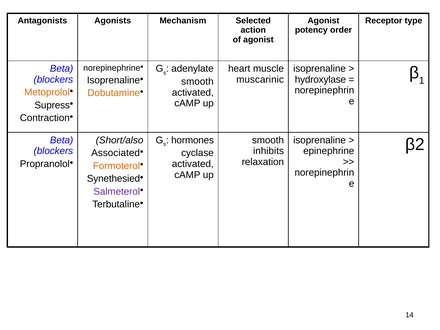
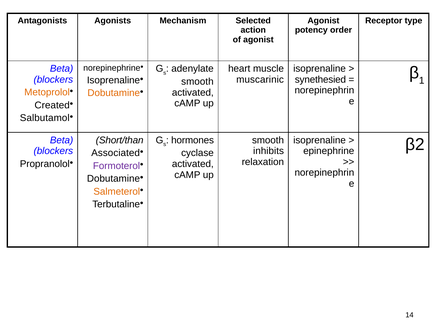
hydroxylase: hydroxylase -> synethesied (320, 80)
Supress: Supress -> Created (52, 105)
Contraction: Contraction -> Salbutamol (45, 118)
Short/also: Short/also -> Short/than (121, 140)
Formoterol colour: orange -> purple (117, 166)
Synethesied: Synethesied -> Dobutamine (113, 179)
Salmeterol colour: purple -> orange (117, 191)
